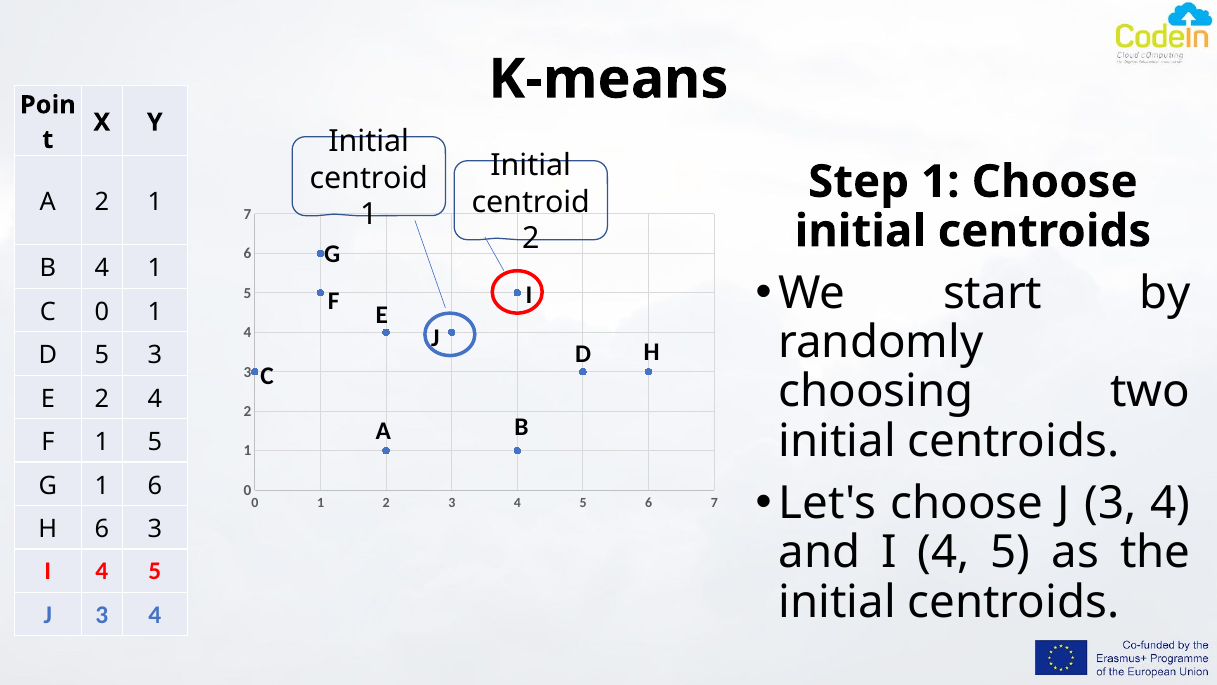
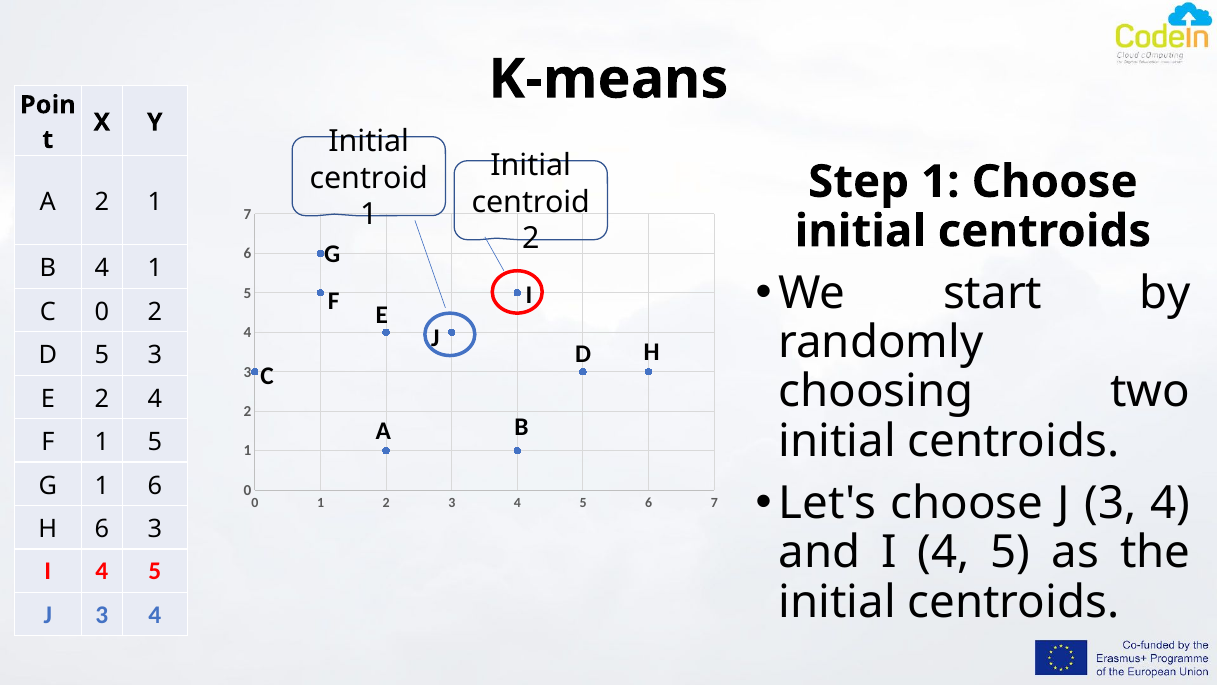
C 0 1: 1 -> 2 (155, 312)
